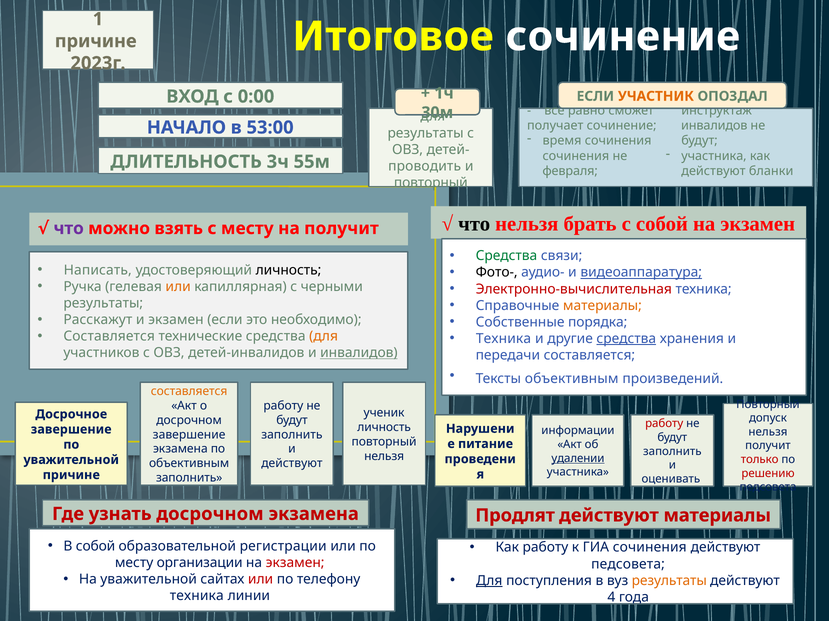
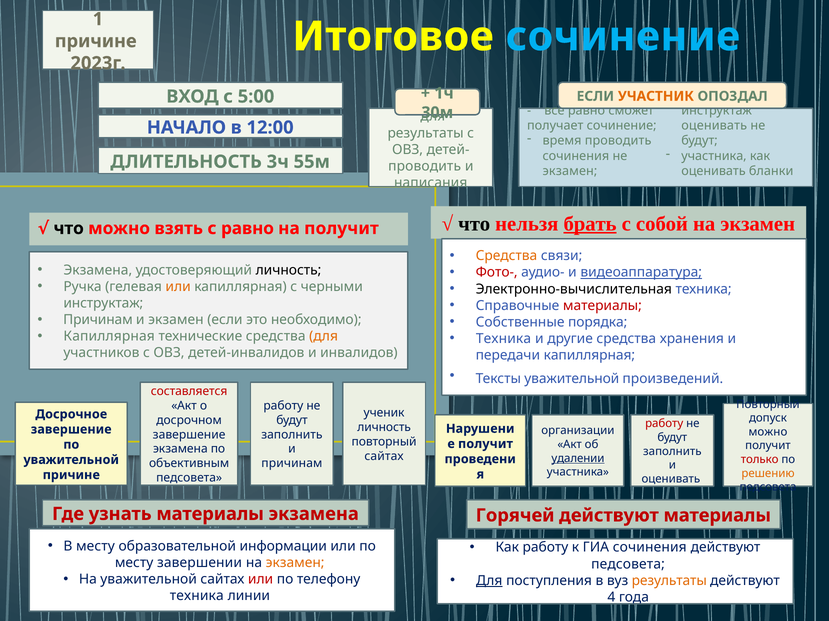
сочинение colour: white -> light blue (623, 37)
0:00: 0:00 -> 5:00 (256, 97)
инвалидов: инвалидов -> оценивать (714, 126)
53:00: 53:00 -> 12:00 (270, 128)
время сочинения: сочинения -> проводить (618, 141)
февраля: февраля -> экзамен (570, 171)
действуют: действуют -> оценивать (713, 171)
повторный: повторный -> написания (431, 183)
брать underline: none -> present (590, 224)
что colour: purple -> black (69, 229)
с месту: месту -> равно (247, 229)
Средства colour: green -> orange (506, 256)
Написать: Написать -> Экзамена (98, 270)
Фото- colour: black -> red (497, 273)
Электронно-вычислительная colour: red -> black (574, 289)
материалы colour: orange -> red (602, 306)
результаты: результаты -> инструктаж (103, 304)
Расскажут: Расскажут -> Причинам (98, 320)
Составляется: Составляется -> Капиллярная (109, 337)
средства underline: present -> none (626, 339)
инвалидов underline: present -> none (359, 353)
передачи составляется: составляется -> капиллярная (589, 356)
Тексты объективным: объективным -> уважительной (572, 379)
составляется colour: orange -> red (189, 392)
информации: информации -> организации (578, 431)
нельзя: нельзя -> можно (768, 432)
питание: питание -> получит (485, 444)
нельзя: нельзя -> сайтах (384, 457)
действуют: действуют -> причинам (292, 464)
решению colour: red -> orange (768, 474)
заполнить: заполнить -> педсовета (189, 479)
узнать досрочном: досрочном -> материалы (210, 514)
Продлят: Продлят -> Горячей (515, 516)
В собой: собой -> месту (95, 547)
регистрации: регистрации -> информации (283, 547)
организации: организации -> завершении (200, 563)
экзамен colour: red -> orange (295, 563)
